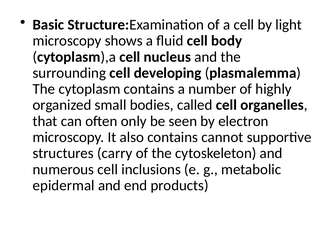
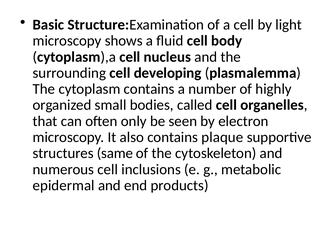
cannot: cannot -> plaque (222, 137)
carry: carry -> same (115, 153)
